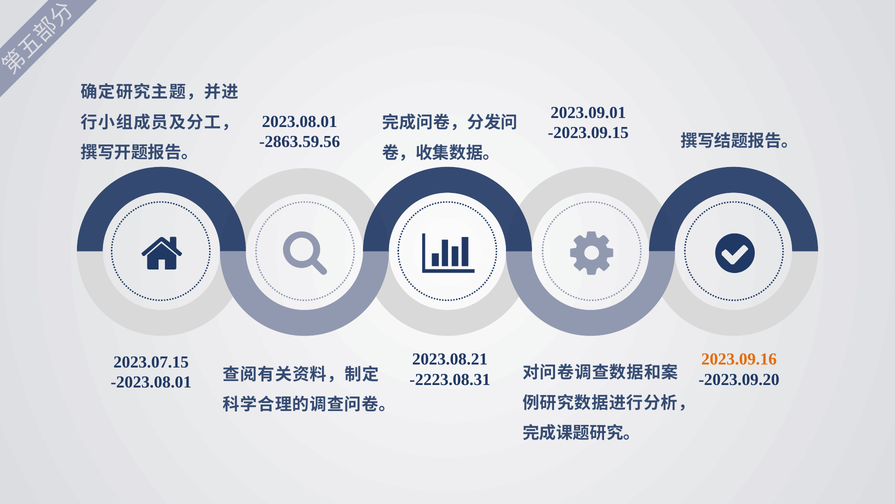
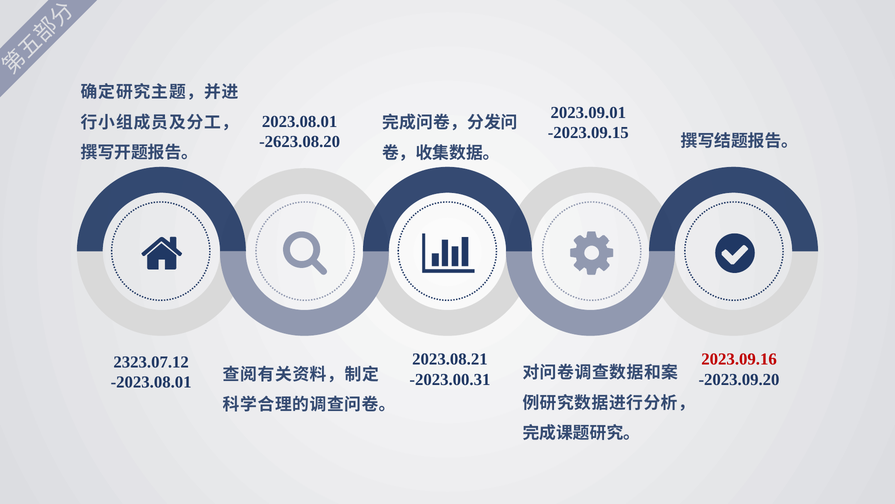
-2863.59.56: -2863.59.56 -> -2623.08.20 (300, 142)
2023.09.16 colour: orange -> red (739, 359)
2023.07.15: 2023.07.15 -> 2323.07.12 (151, 362)
-2223.08.31: -2223.08.31 -> -2023.00.31 (450, 379)
